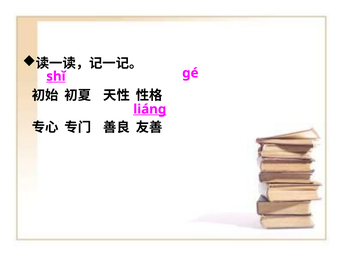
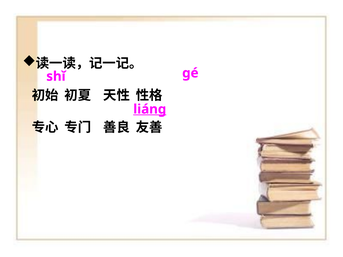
shǐ underline: present -> none (56, 76)
